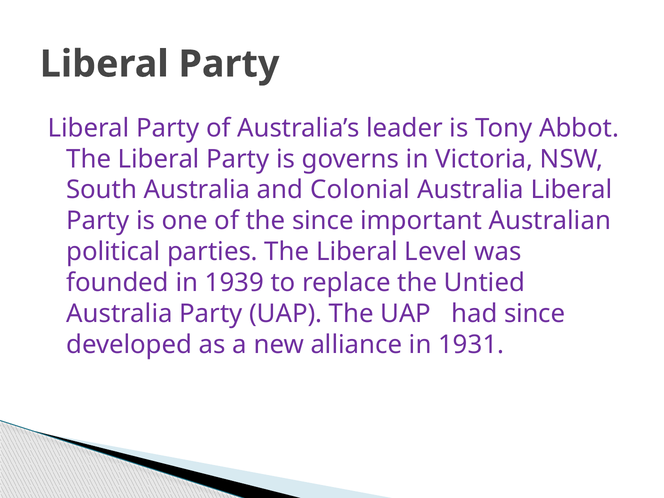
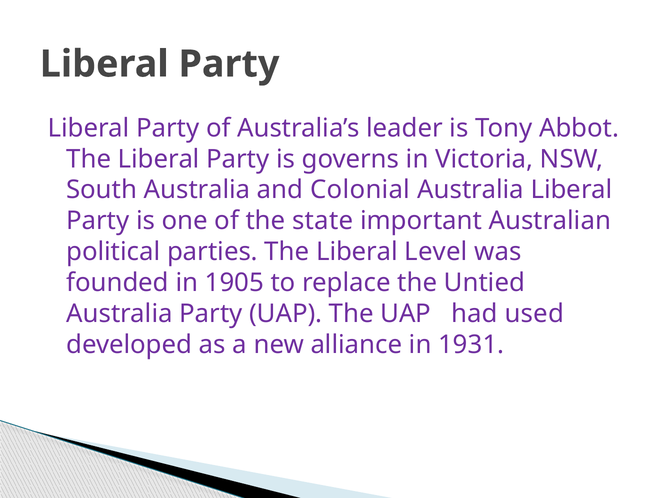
the since: since -> state (323, 221)
1939: 1939 -> 1905 (234, 283)
had since: since -> used (534, 314)
